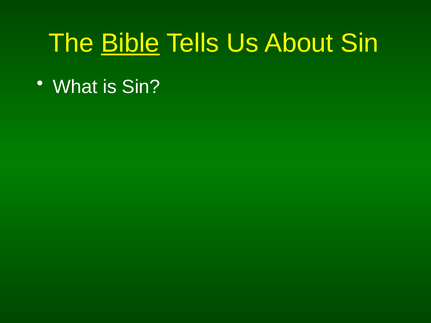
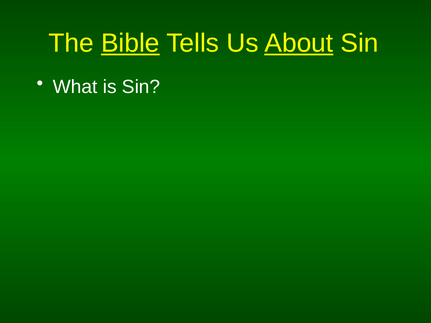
About underline: none -> present (299, 43)
